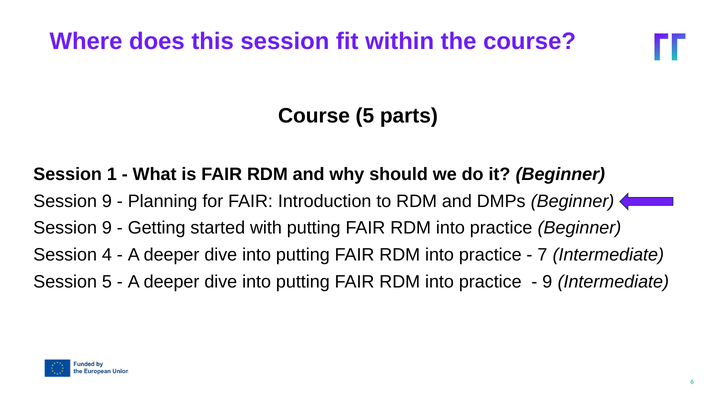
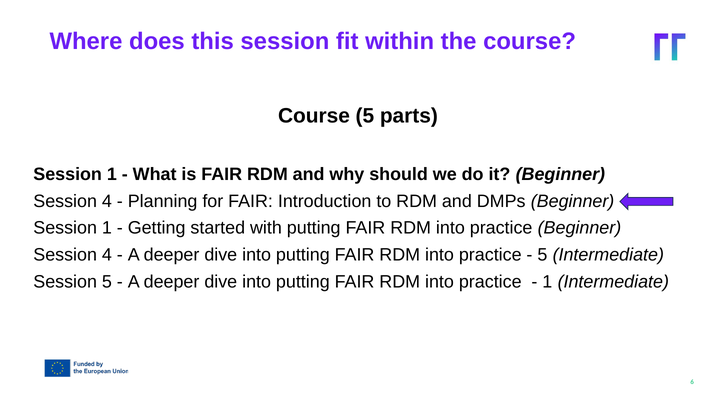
9: 9 -> 4 (107, 201)
9: 9 -> 1 (107, 228)
7: 7 -> 5 (542, 255)
9: 9 -> 1 (547, 281)
